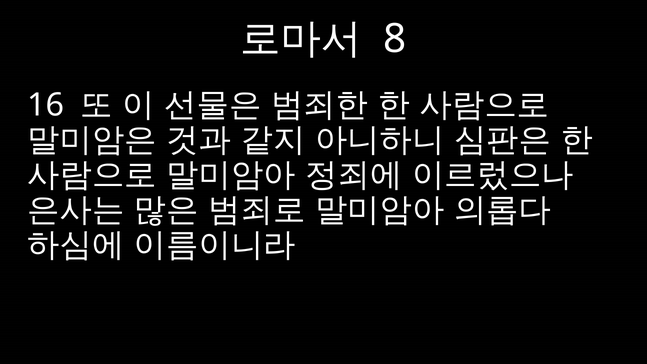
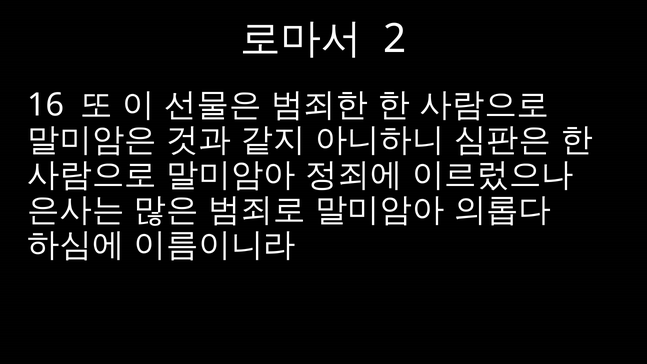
8: 8 -> 2 (395, 39)
